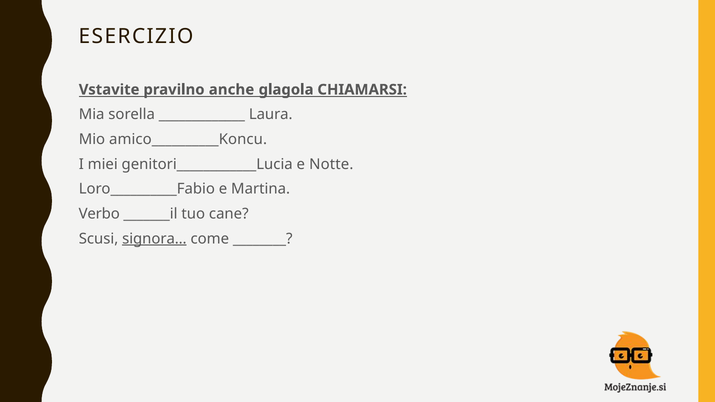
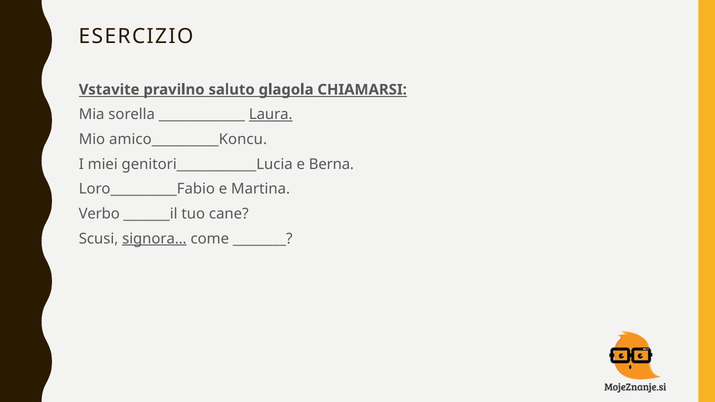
anche: anche -> saluto (232, 90)
Laura underline: none -> present (271, 115)
Notte: Notte -> Berna (331, 164)
